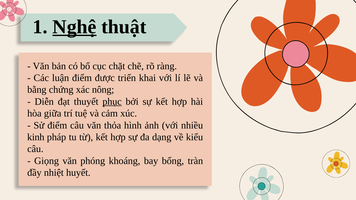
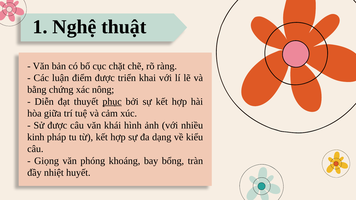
Nghệ underline: present -> none (74, 27)
Sử điểm: điểm -> được (57, 125)
thỏa: thỏa -> khái (113, 125)
